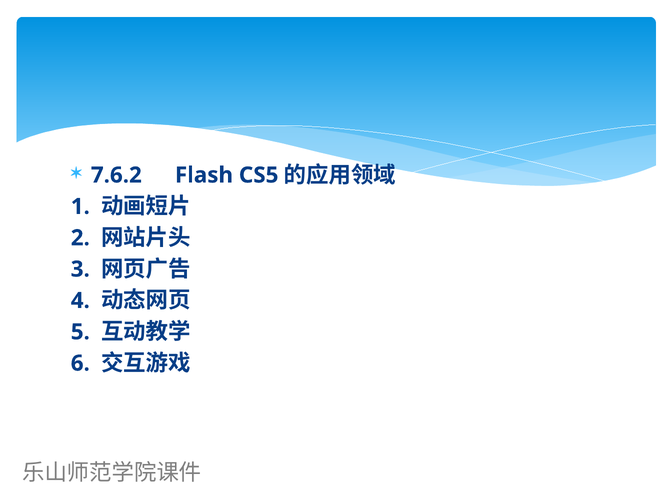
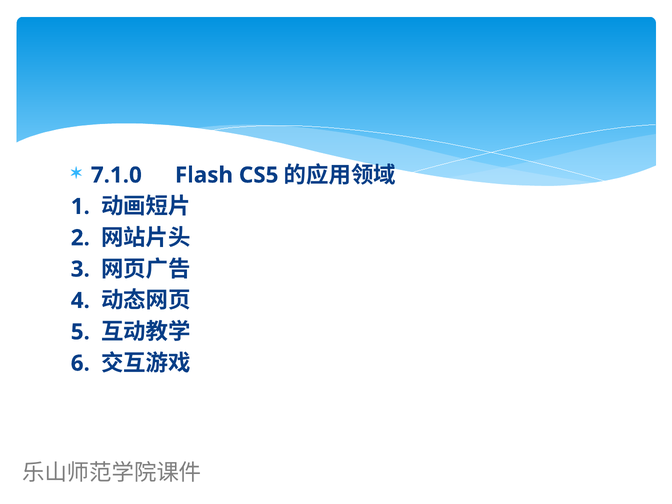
7.6.2: 7.6.2 -> 7.1.0 (116, 175)
